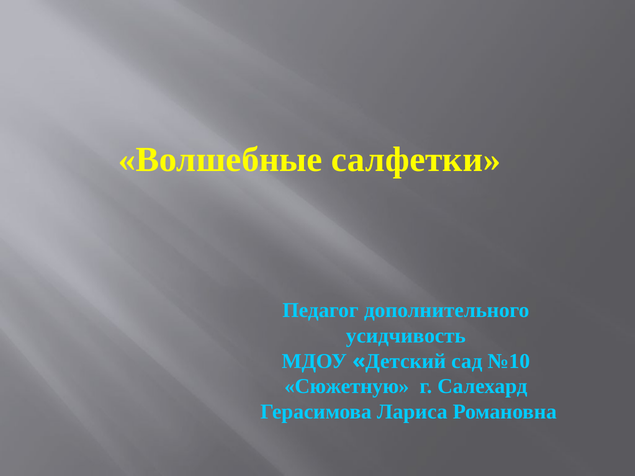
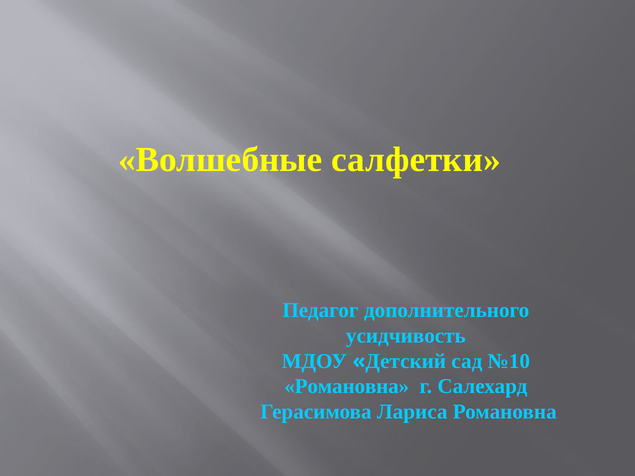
Сюжетную: Сюжетную -> Романовна (347, 387)
